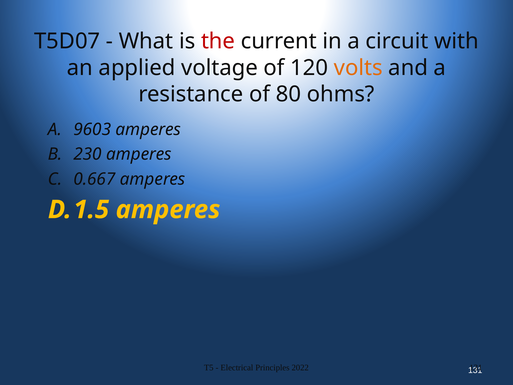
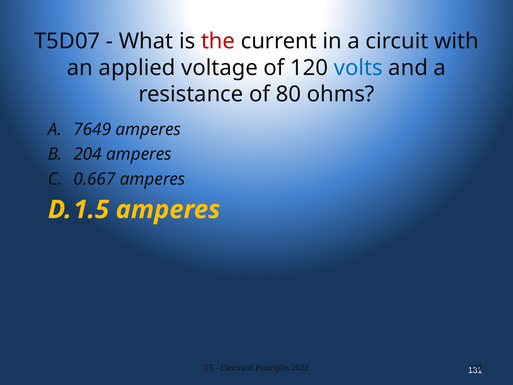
volts colour: orange -> blue (358, 68)
9603: 9603 -> 7649 (92, 129)
230: 230 -> 204 (88, 154)
